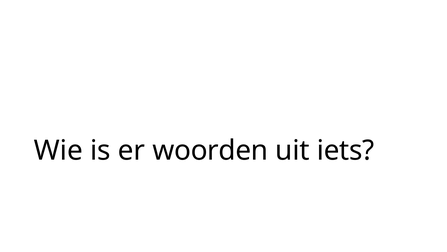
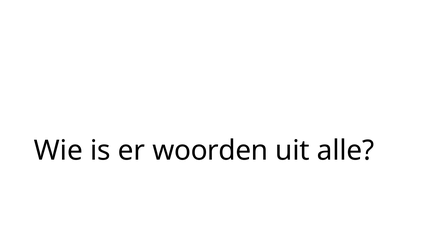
iets: iets -> alle (346, 150)
